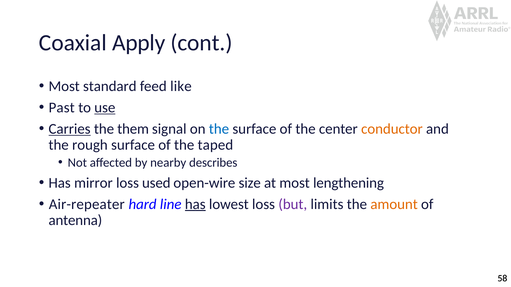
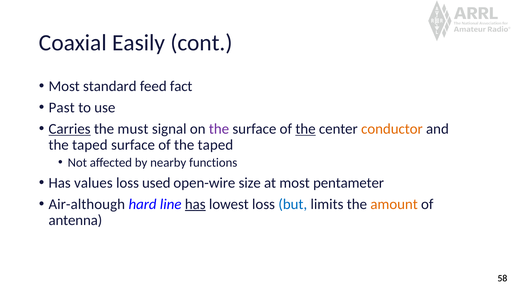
Apply: Apply -> Easily (139, 43)
like: like -> fact (181, 86)
use underline: present -> none (105, 108)
them: them -> must (133, 129)
the colour: blue -> purple (219, 129)
the underline: none -> present (306, 129)
rough: rough -> taped (90, 145)
describes: describes -> functions (213, 163)
mirror: mirror -> values (93, 183)
lengthening: lengthening -> pentameter (349, 183)
Air-repeater: Air-repeater -> Air-although (87, 204)
but colour: purple -> blue (293, 204)
